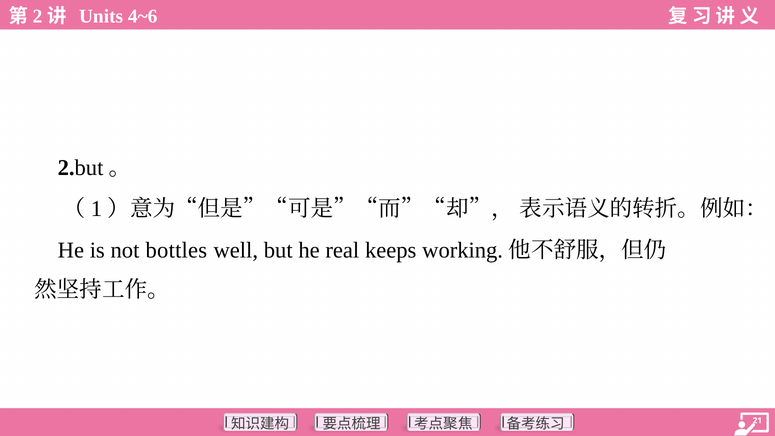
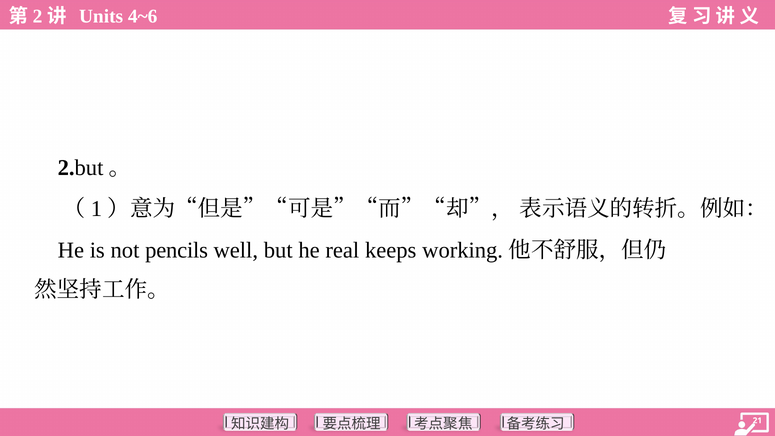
bottles: bottles -> pencils (177, 250)
